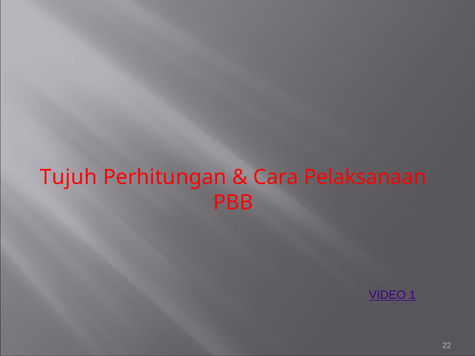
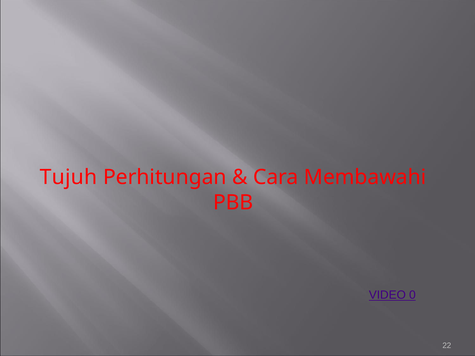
Pelaksanaan: Pelaksanaan -> Membawahi (365, 177)
1: 1 -> 0 (412, 295)
